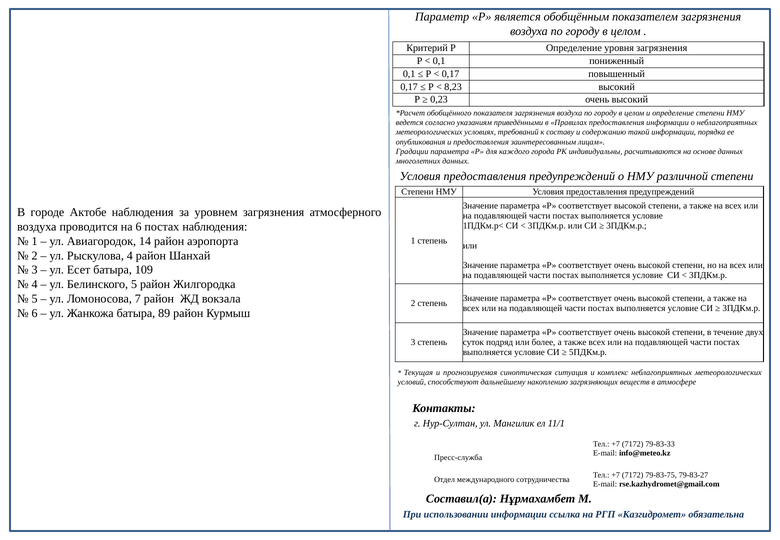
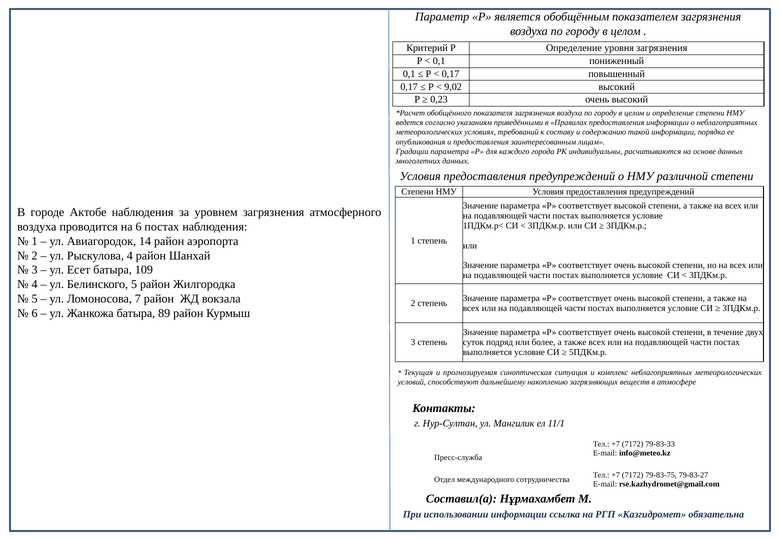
8,23: 8,23 -> 9,02 (453, 87)
